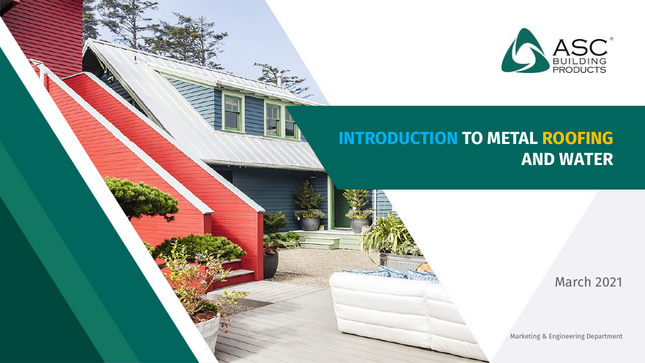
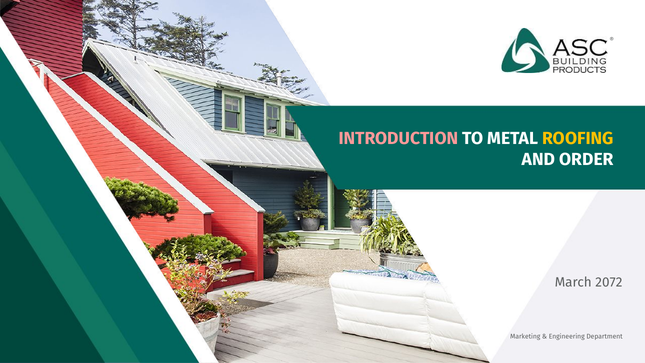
INTRODUCTION colour: light blue -> pink (398, 138)
WATER: WATER -> ORDER (586, 159)
2021: 2021 -> 2072 (609, 282)
